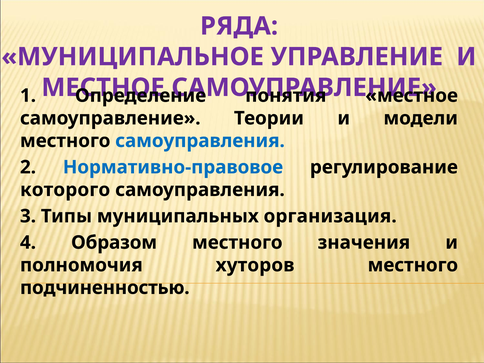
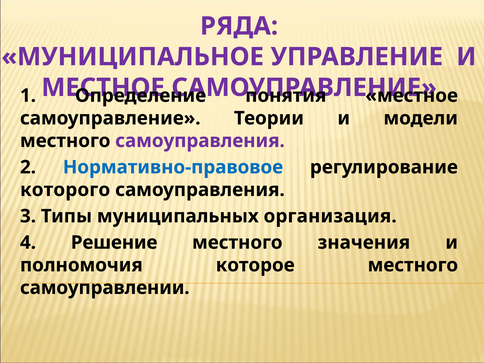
самоуправления colour: blue -> purple (200, 141)
Образом: Образом -> Решение (114, 243)
хуторов: хуторов -> которое (255, 265)
подчиненностью: подчиненностью -> самоуправлении (105, 288)
